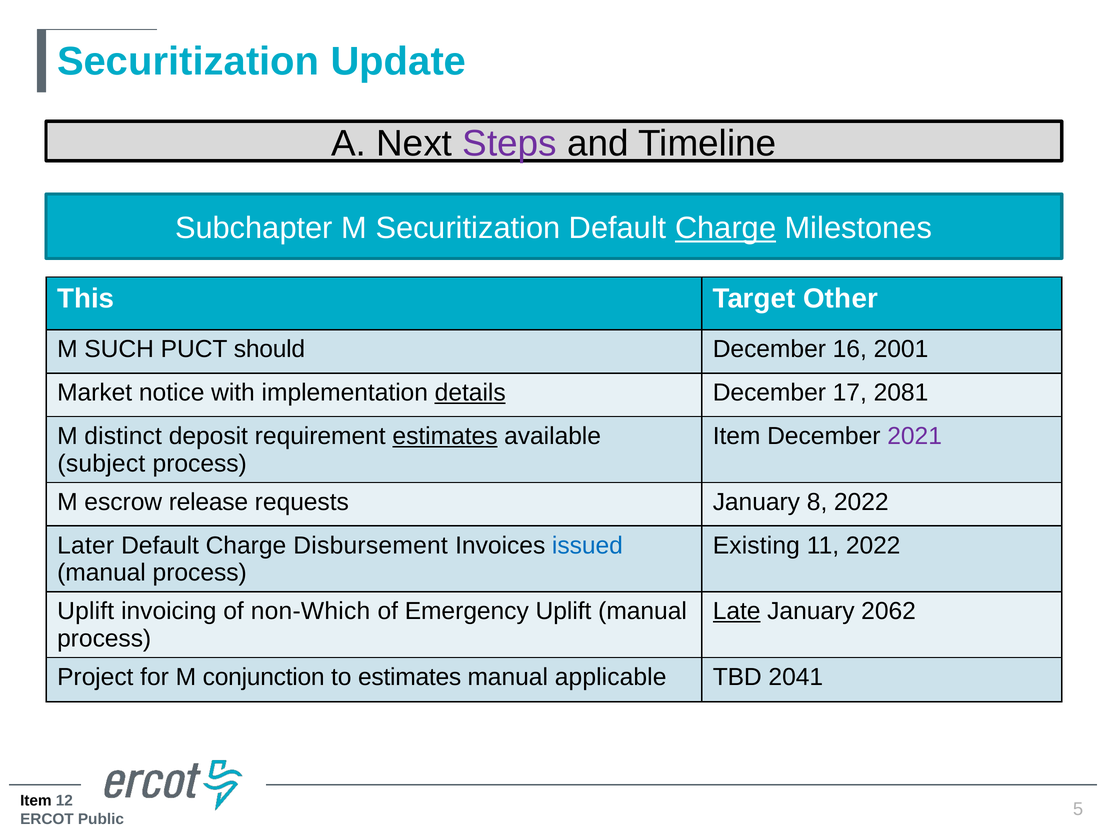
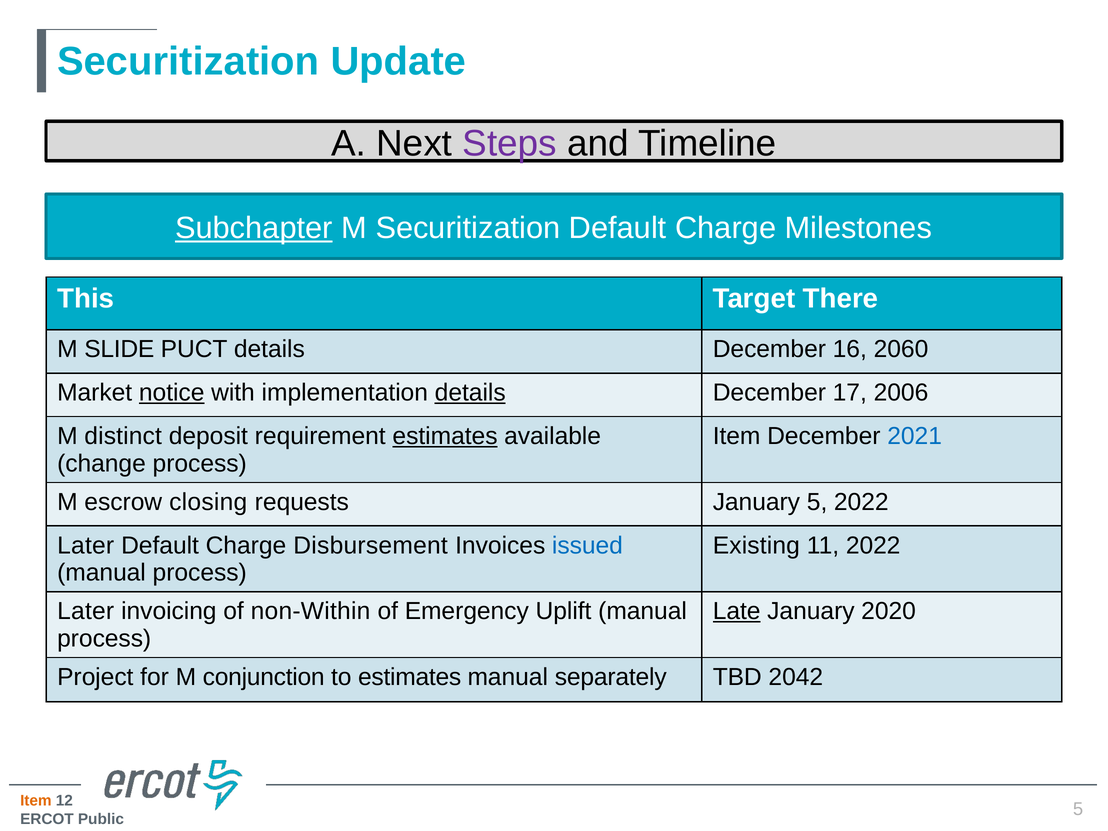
Subchapter underline: none -> present (254, 228)
Charge underline: present -> none (726, 228)
Other: Other -> There (841, 299)
SUCH: SUCH -> SLIDE (119, 349)
PUCT should: should -> details (269, 349)
2001: 2001 -> 2060 (901, 349)
notice underline: none -> present (172, 393)
2081: 2081 -> 2006 (901, 393)
2021 colour: purple -> blue (915, 436)
subject: subject -> change (102, 464)
release: release -> closing (208, 502)
January 8: 8 -> 5 (817, 502)
Uplift: Uplift -> Later (86, 611)
non-Which: non-Which -> non-Within (311, 611)
2062: 2062 -> 2020 (889, 611)
applicable: applicable -> separately (611, 677)
2041: 2041 -> 2042 (796, 677)
Item colour: black -> orange (36, 801)
